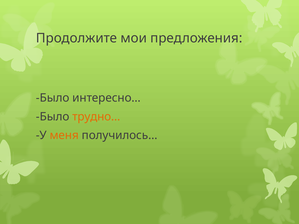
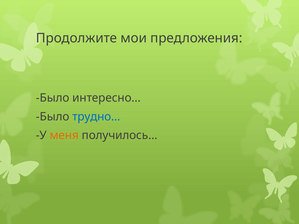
трудно… colour: orange -> blue (96, 117)
